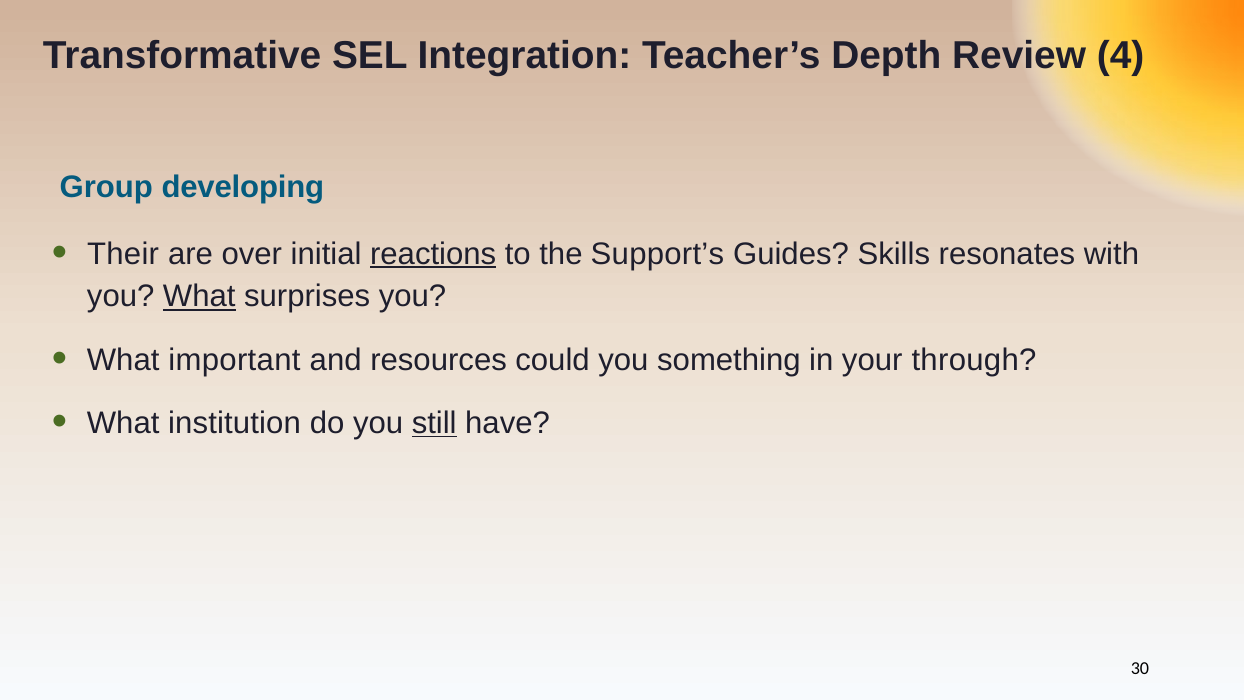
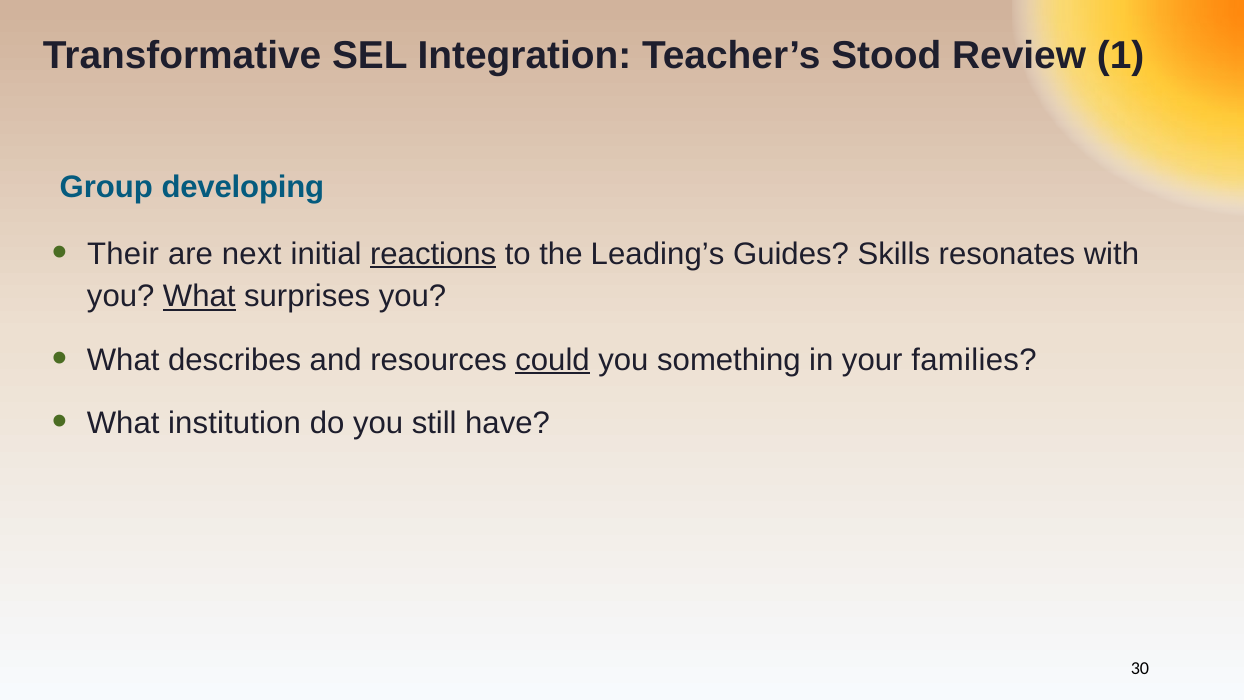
Depth: Depth -> Stood (886, 56)
4: 4 -> 1 (1121, 56)
over: over -> next (252, 254)
Support’s: Support’s -> Leading’s (658, 254)
important: important -> describes (235, 360)
could underline: none -> present (553, 360)
through: through -> families (974, 360)
still underline: present -> none (434, 423)
